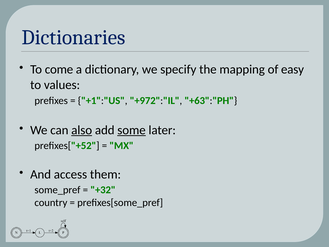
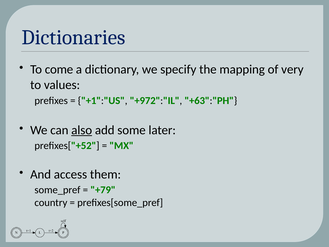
easy: easy -> very (292, 69)
some underline: present -> none (132, 130)
+32: +32 -> +79 (103, 190)
